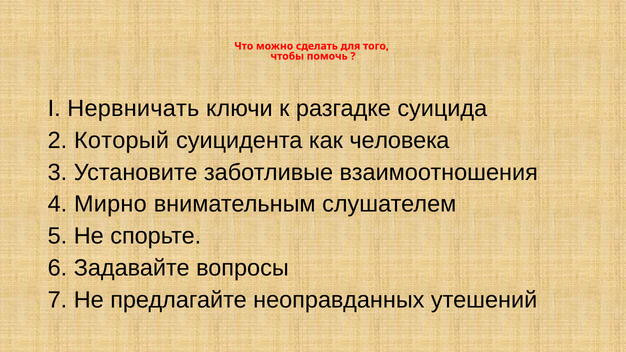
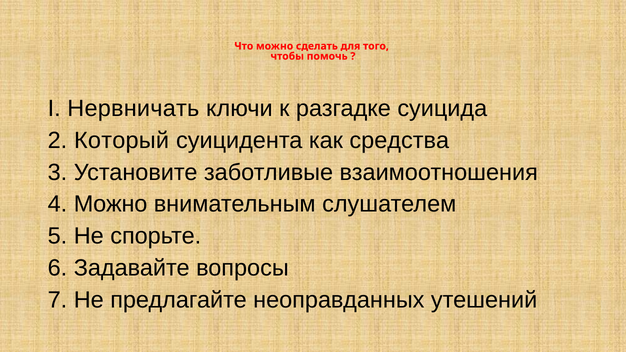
человека: человека -> средства (399, 140)
4 Мирно: Мирно -> Можно (111, 204)
